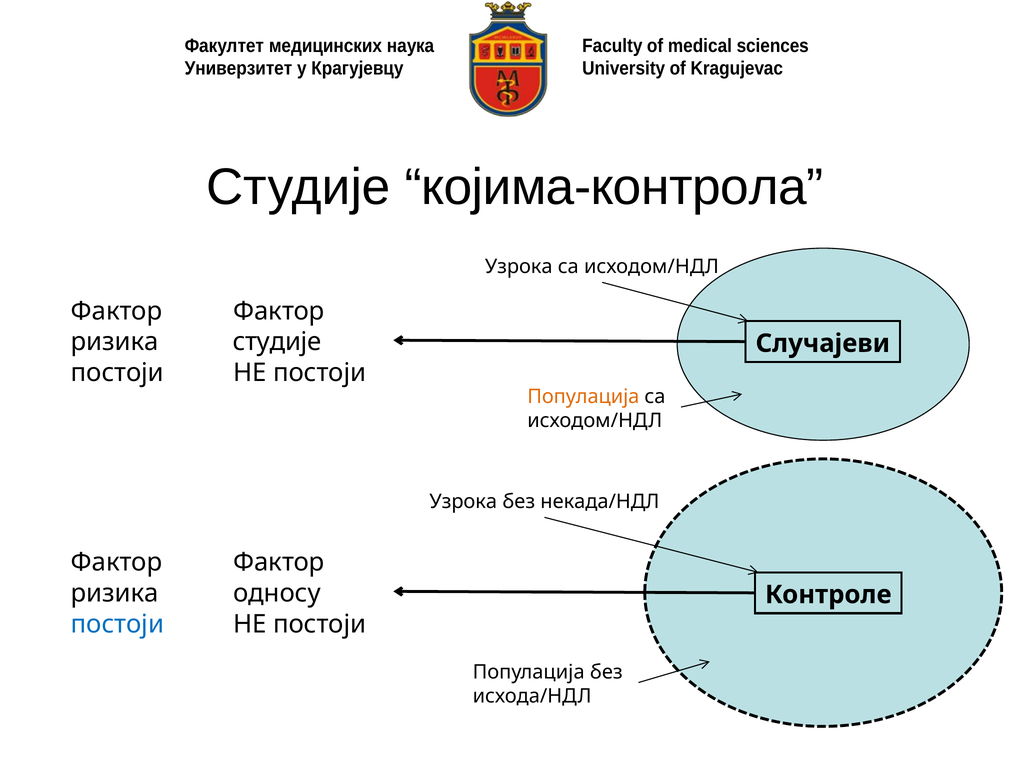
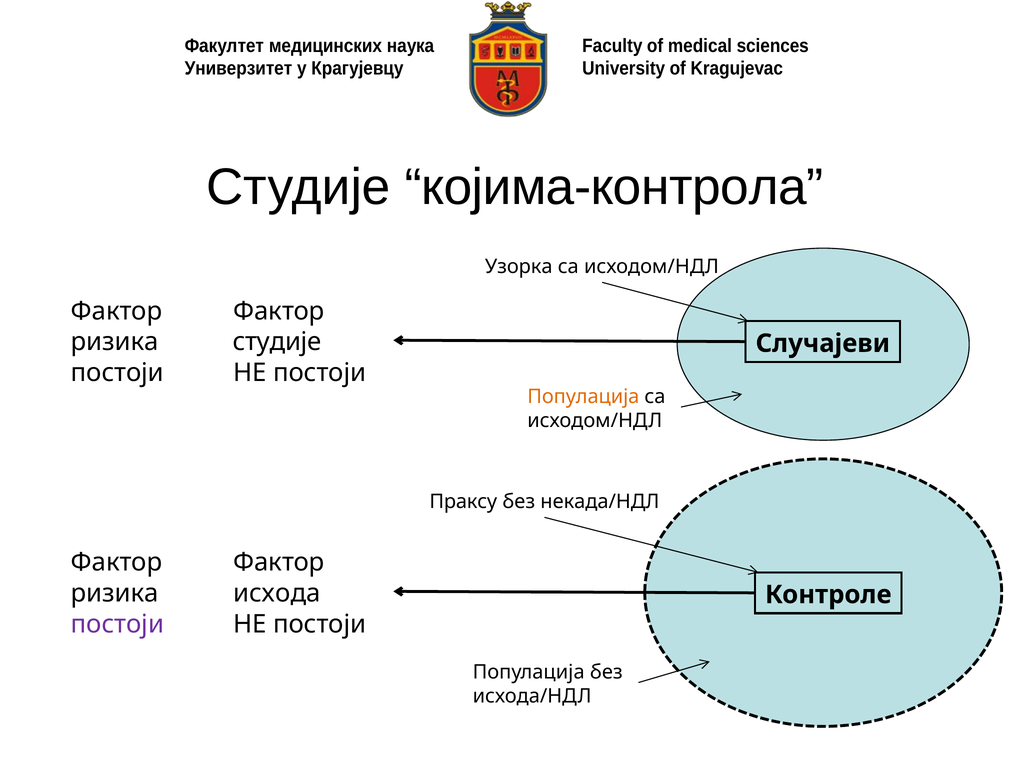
Узрока: Узрока -> Узорка (519, 267)
Узрока: Узрока -> Праксу (463, 502)
односу: односу -> исхода (277, 594)
постоји colour: blue -> purple (117, 624)
